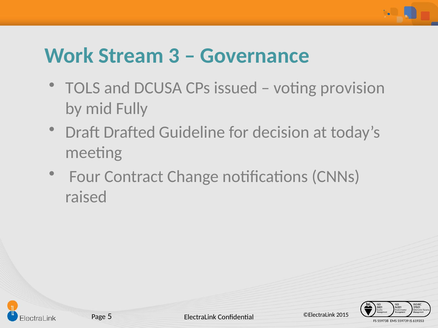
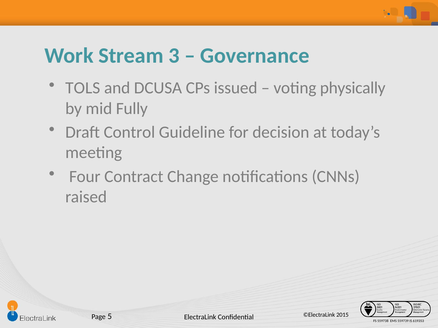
provision: provision -> physically (353, 88)
Drafted: Drafted -> Control (129, 132)
